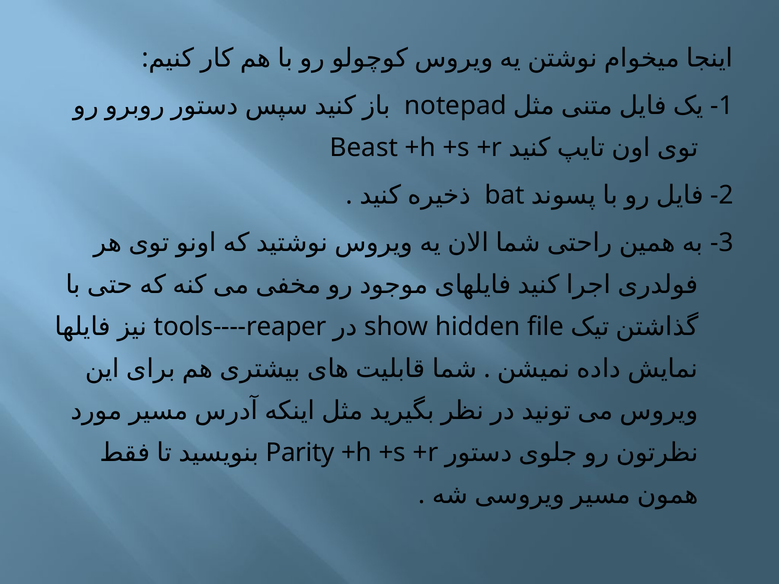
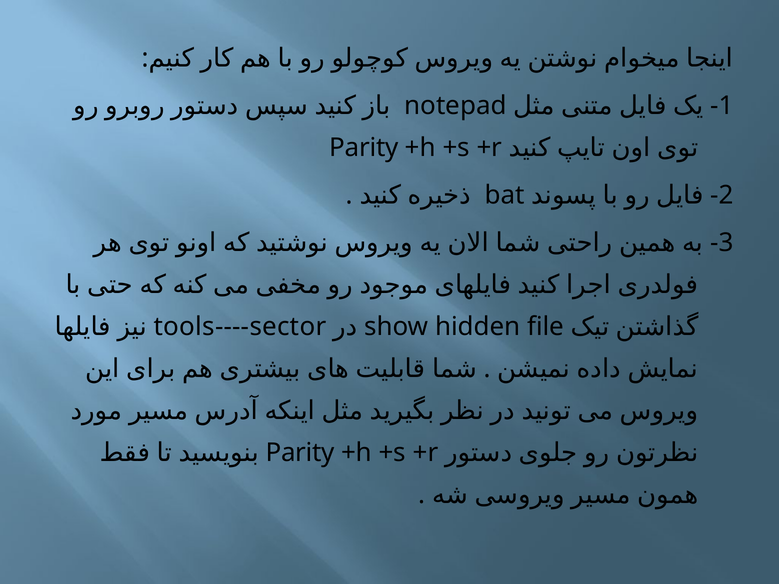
Beast: Beast -> Parity (364, 148)
tools----reaper: tools----reaper -> tools----sector (240, 327)
